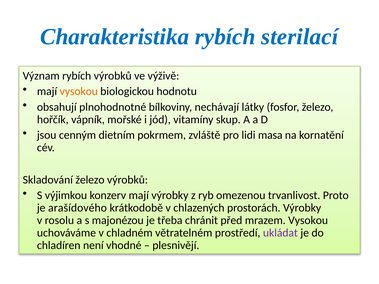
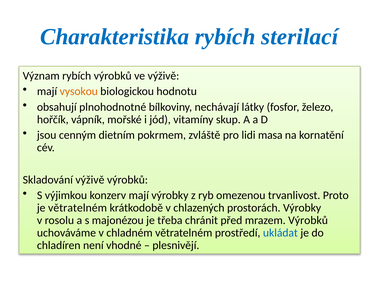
Skladování železo: železo -> výživě (90, 180)
je arašídového: arašídového -> větratelném (78, 208)
mrazem Vysokou: Vysokou -> Výrobků (308, 221)
ukládat colour: purple -> blue (280, 233)
